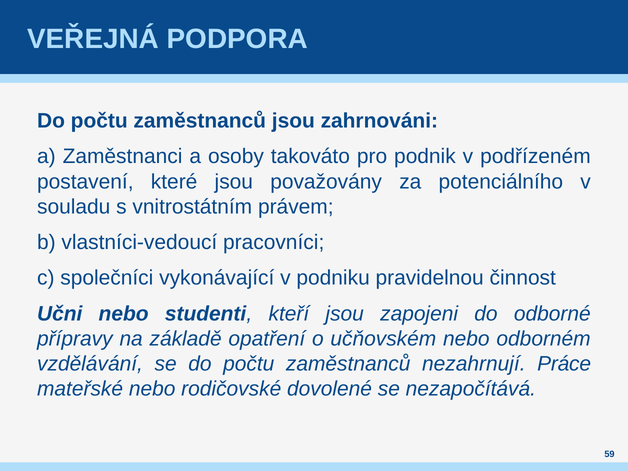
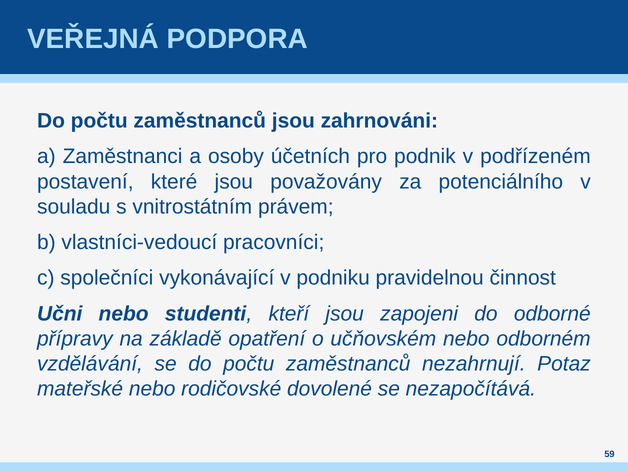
takováto: takováto -> účetních (310, 157)
Práce: Práce -> Potaz (564, 364)
